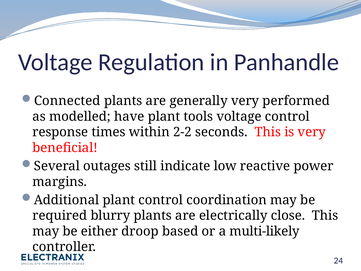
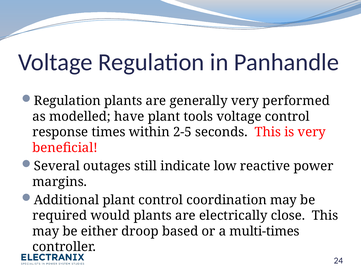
Connected: Connected -> Regulation (67, 101)
2-2: 2-2 -> 2-5 (182, 132)
blurry: blurry -> would (110, 215)
multi-likely: multi-likely -> multi-times (264, 231)
